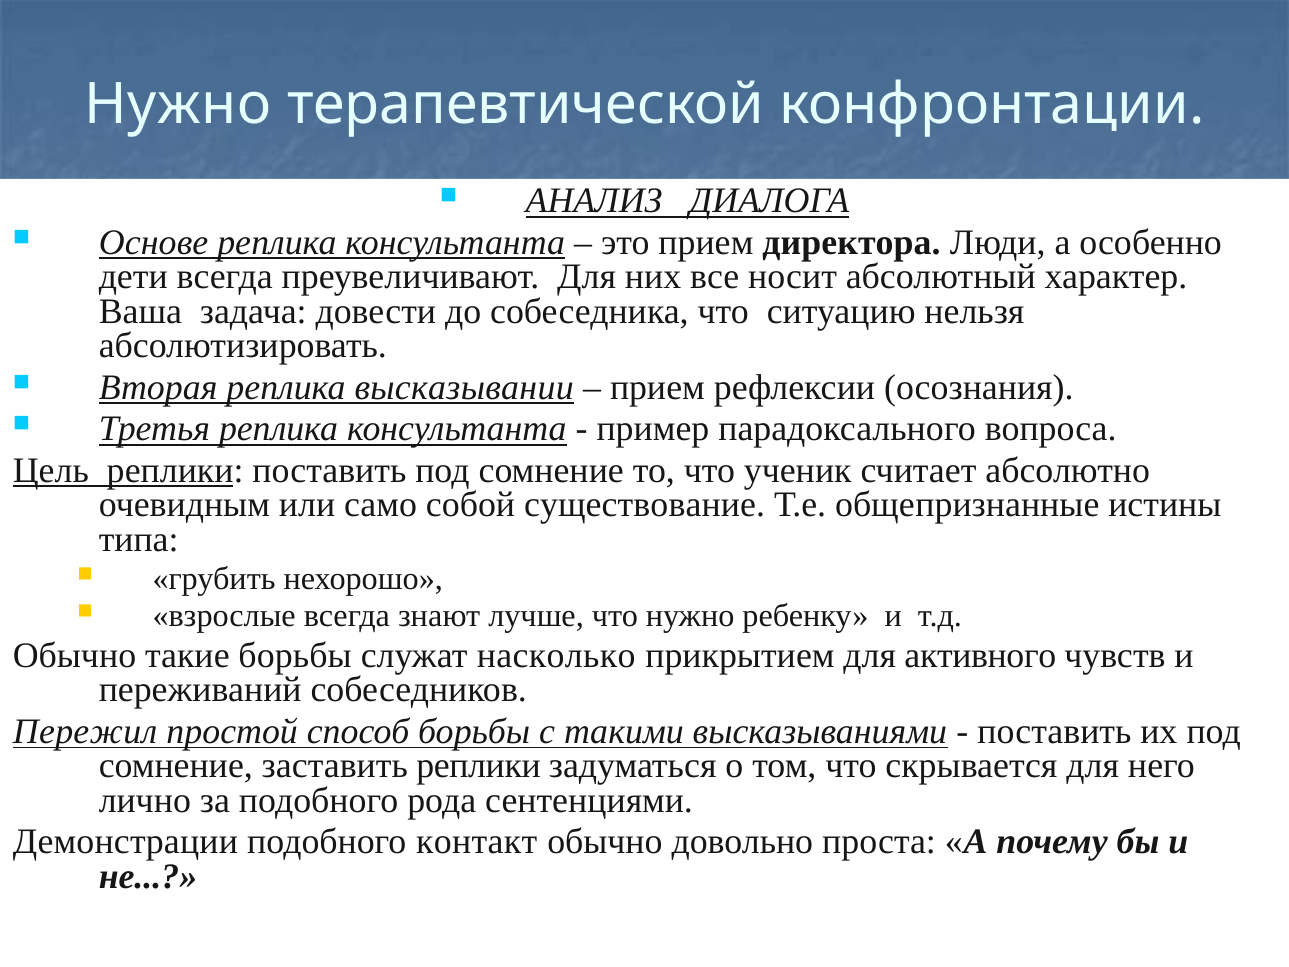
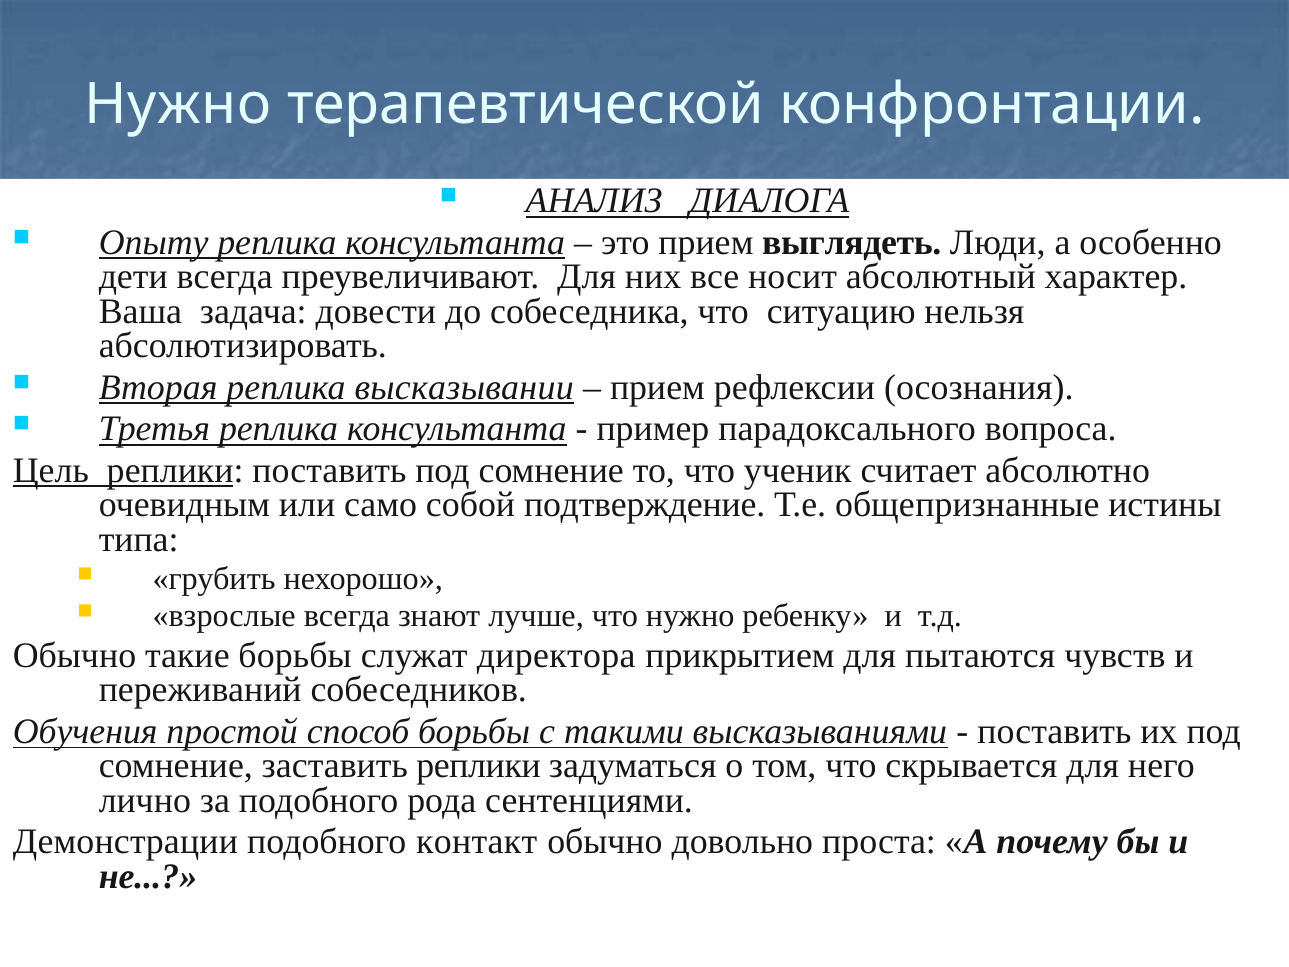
Основе: Основе -> Опыту (154, 242)
директора: директора -> выглядеть (852, 242)
существование: существование -> подтверждение (645, 505)
насколько: насколько -> директора (556, 656)
активного: активного -> пытаются (980, 656)
Пережил: Пережил -> Обучения (85, 732)
